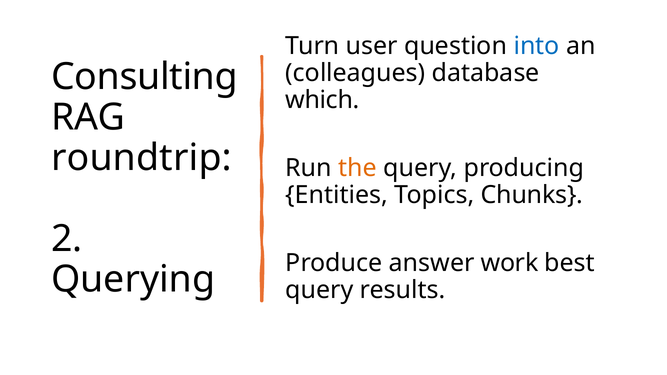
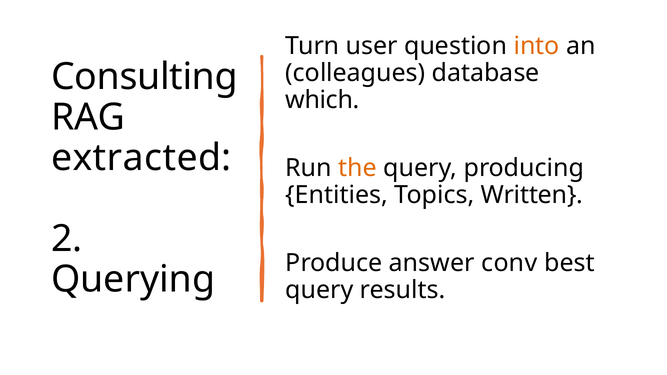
into colour: blue -> orange (537, 46)
roundtrip: roundtrip -> extracted (141, 158)
Chunks: Chunks -> Written (532, 195)
work: work -> conv (509, 263)
